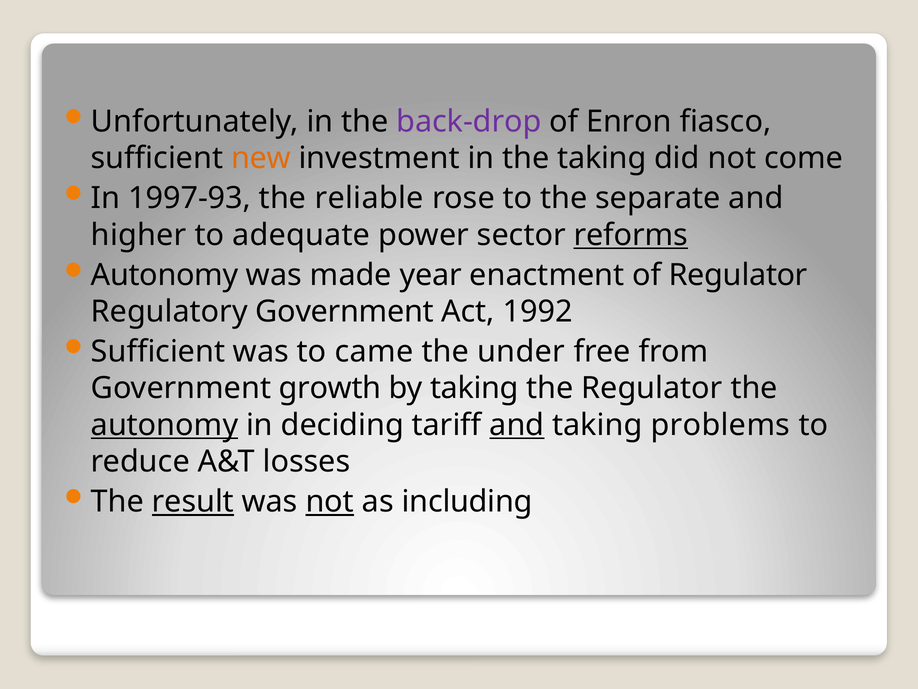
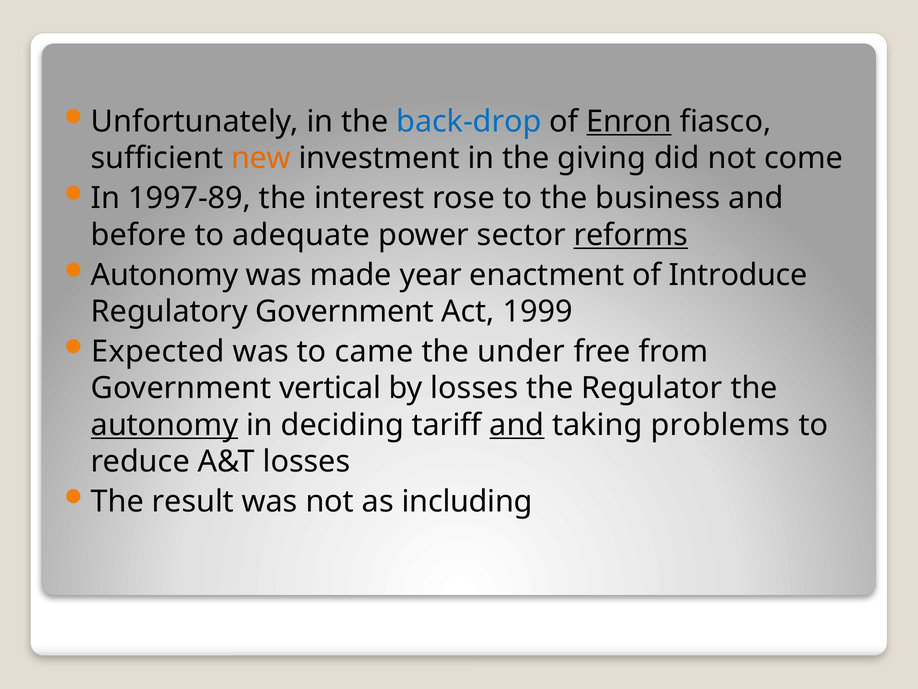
back-drop colour: purple -> blue (469, 121)
Enron underline: none -> present (629, 121)
the taking: taking -> giving (602, 158)
1997-93: 1997-93 -> 1997-89 (190, 198)
reliable: reliable -> interest (369, 198)
separate: separate -> business (658, 198)
higher: higher -> before (139, 235)
of Regulator: Regulator -> Introduce (738, 275)
1992: 1992 -> 1999 (538, 311)
Sufficient: Sufficient -> Expected (158, 351)
growth: growth -> vertical (330, 388)
by taking: taking -> losses (474, 388)
result underline: present -> none (193, 501)
not underline: present -> none (330, 501)
